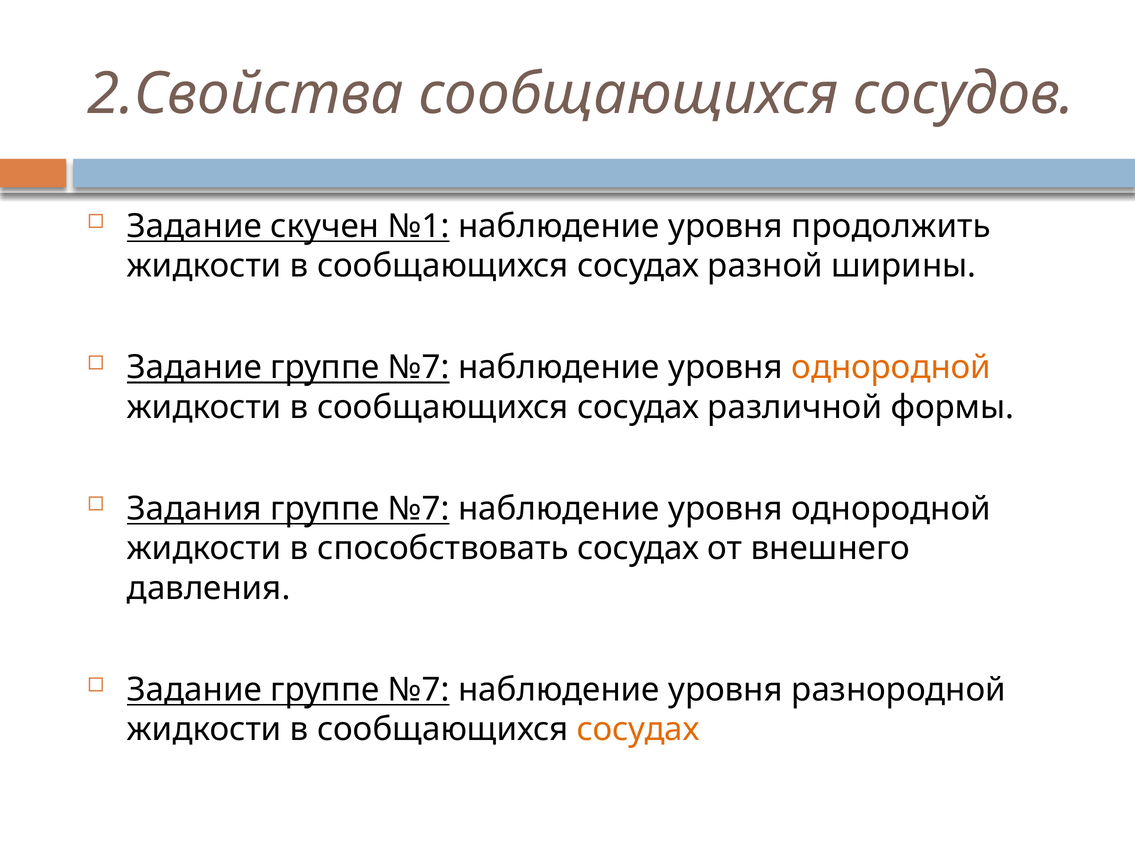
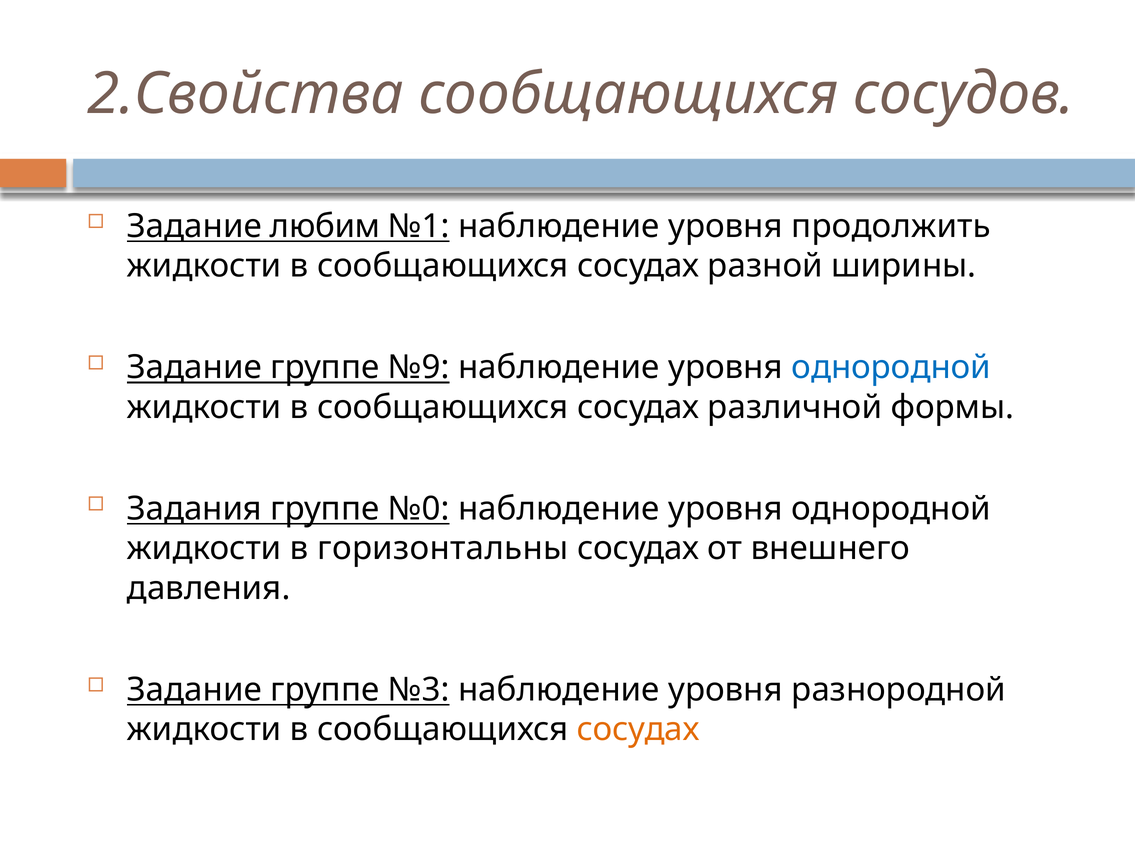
скучен: скучен -> любим (325, 226)
№7: №7 -> №9 (419, 368)
однородной colour: orange -> blue (891, 368)
№7: №7 -> №0 (419, 509)
способствовать: способствовать -> горизонтальны (443, 549)
№7: №7 -> №3 (419, 690)
